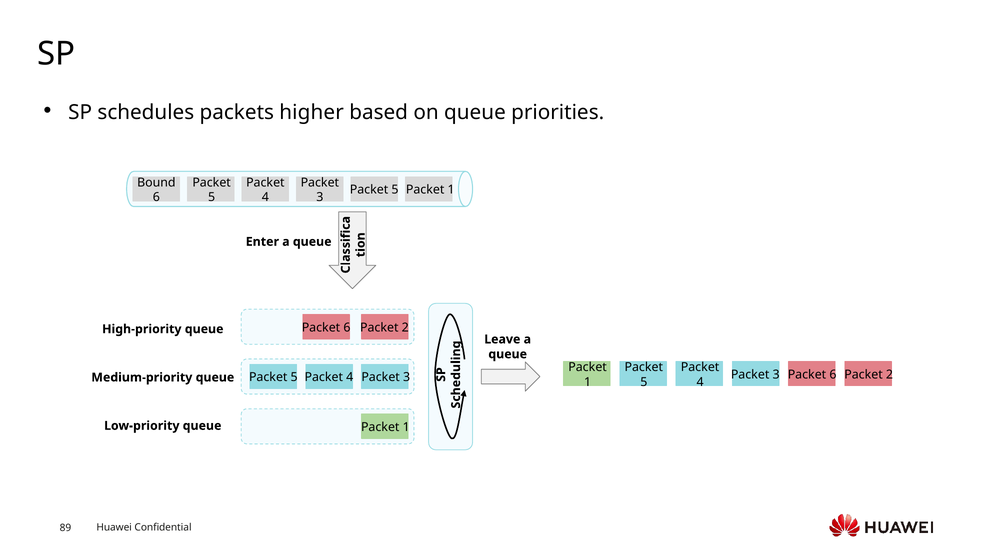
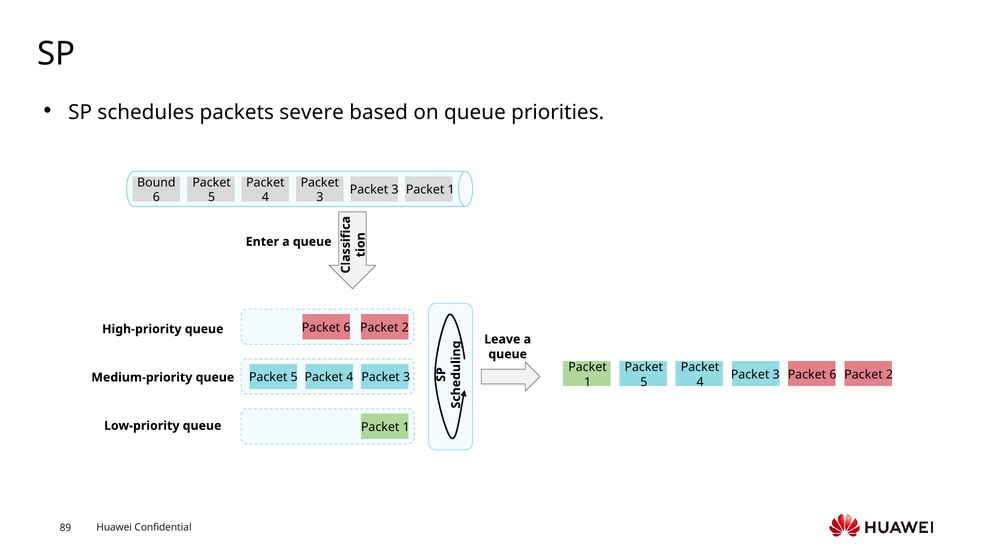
higher: higher -> severe (312, 113)
5: 5 -> 3 (395, 190)
